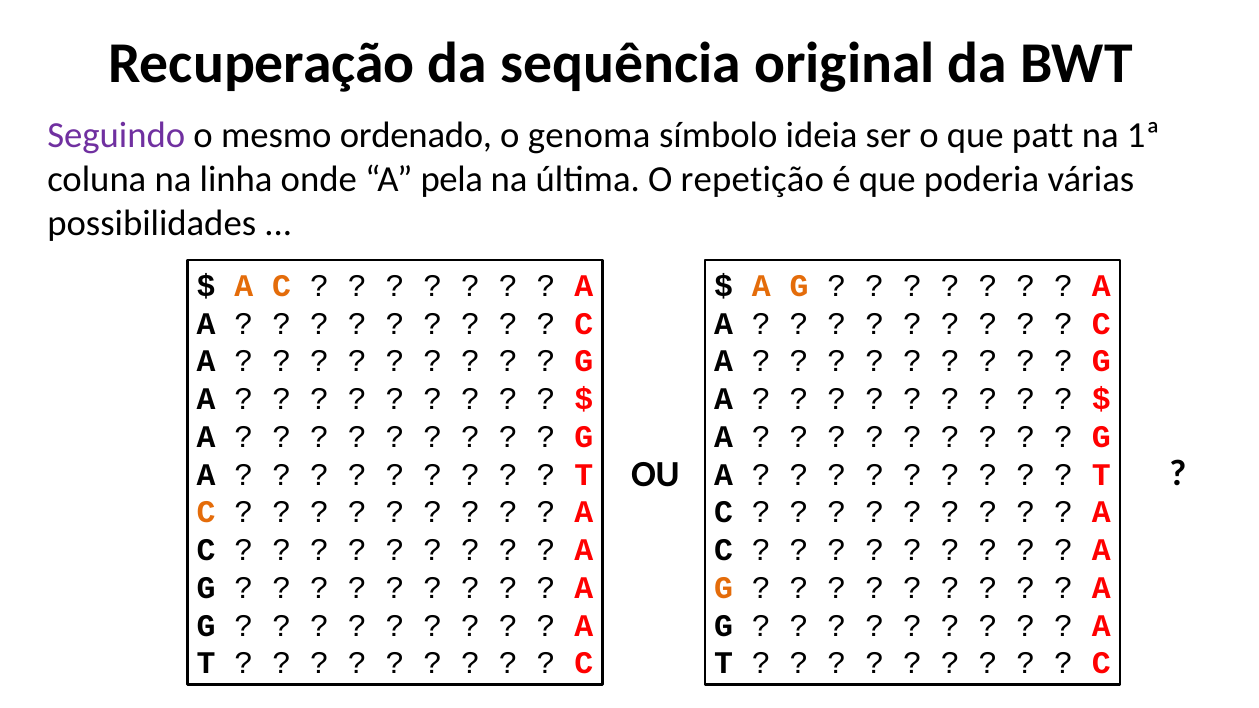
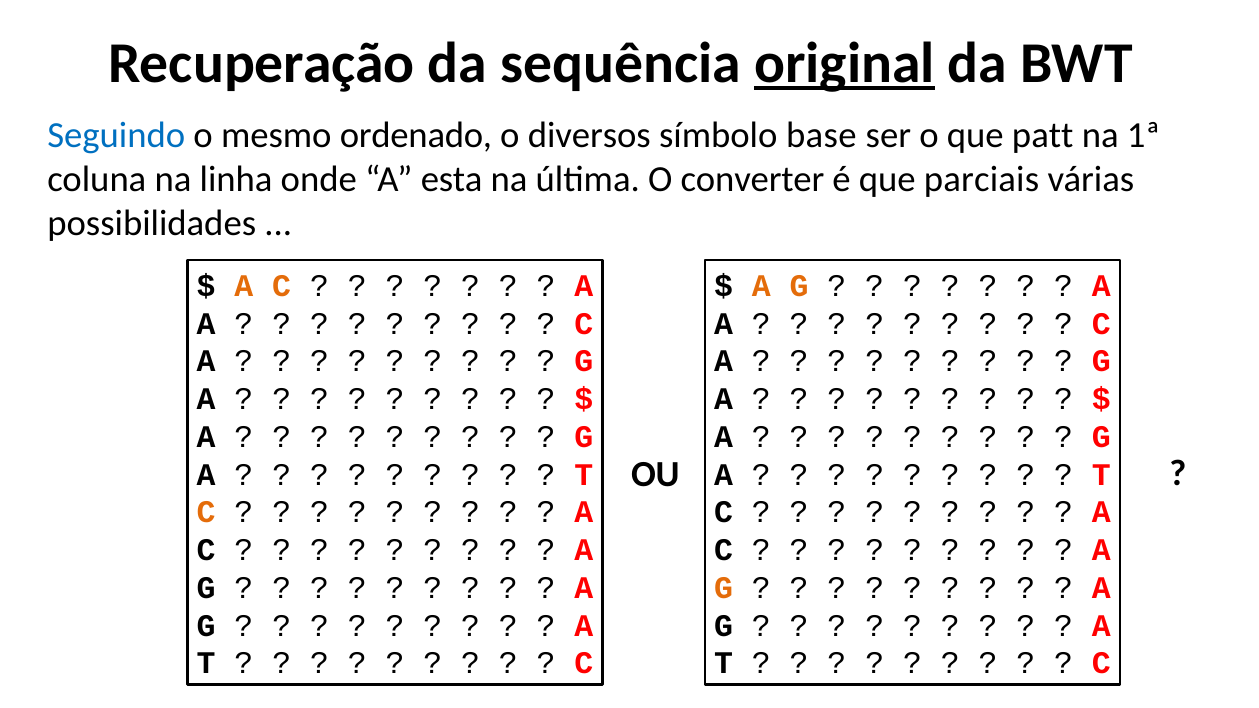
original underline: none -> present (844, 63)
Seguindo colour: purple -> blue (116, 136)
genoma: genoma -> diversos (589, 136)
ideia: ideia -> base (821, 136)
pela: pela -> esta (452, 180)
repetição: repetição -> converter (752, 180)
poderia: poderia -> parciais (982, 180)
